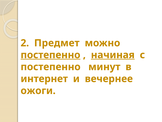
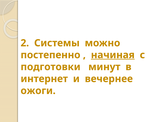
Предмет: Предмет -> Системы (57, 43)
постепенно underline: present -> none (50, 55)
постепенно: постепенно -> подготовки (51, 67)
